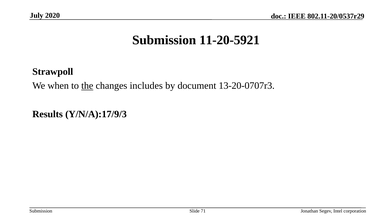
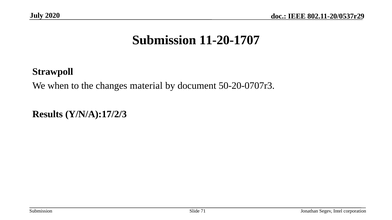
11-20-5921: 11-20-5921 -> 11-20-1707 (230, 40)
the underline: present -> none (87, 86)
includes: includes -> material (146, 86)
13-20-0707r3: 13-20-0707r3 -> 50-20-0707r3 (247, 86)
Y/N/A):17/9/3: Y/N/A):17/9/3 -> Y/N/A):17/2/3 (96, 114)
